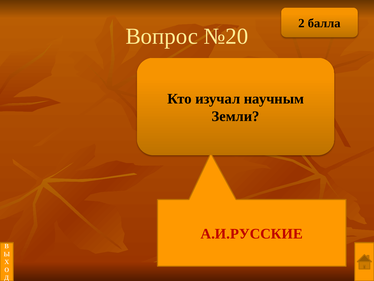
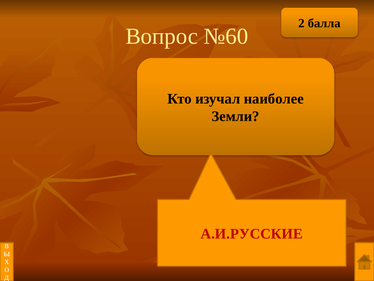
№20: №20 -> №60 (226, 36)
научным: научным -> наиболее (274, 99)
